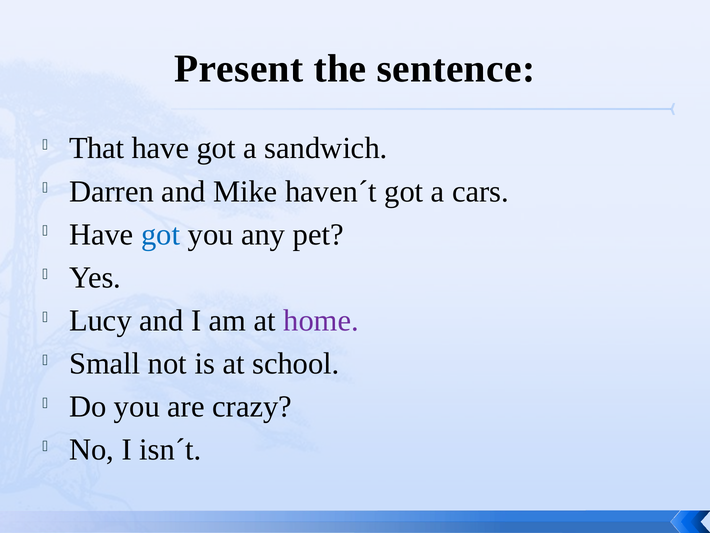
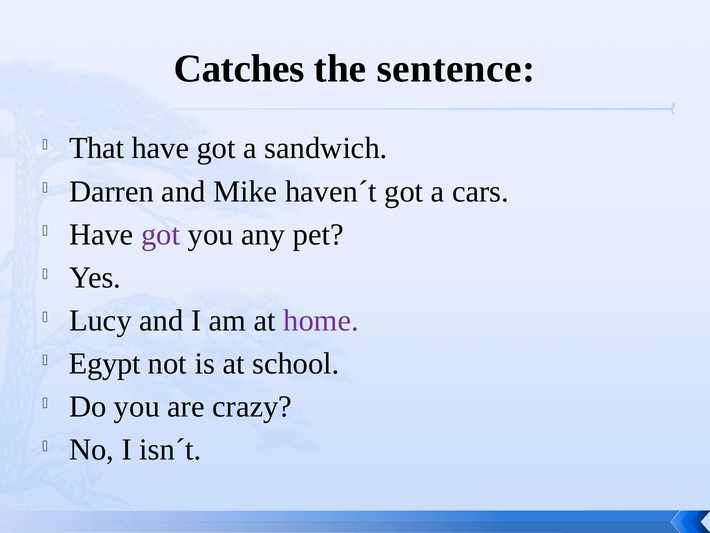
Present: Present -> Catches (239, 68)
got colour: blue -> purple (161, 234)
Small: Small -> Egypt (105, 363)
